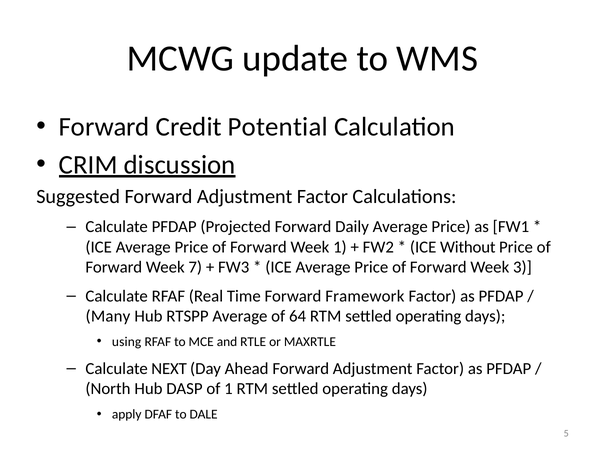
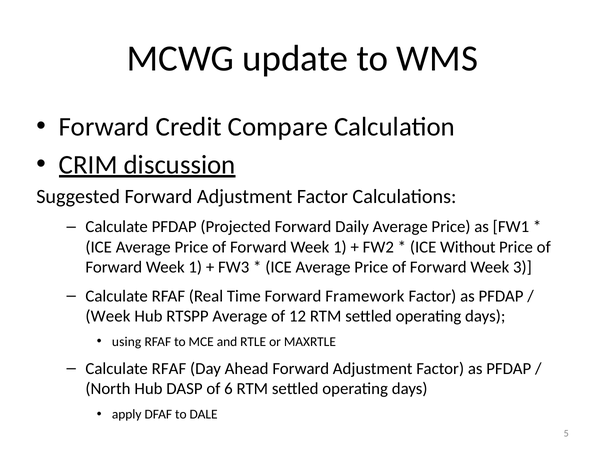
Potential: Potential -> Compare (278, 127)
7: 7 -> 1 (195, 267)
Many: Many -> Week (108, 316)
64: 64 -> 12 (298, 316)
NEXT: NEXT -> RFAF (169, 368)
of 1: 1 -> 6 (228, 389)
